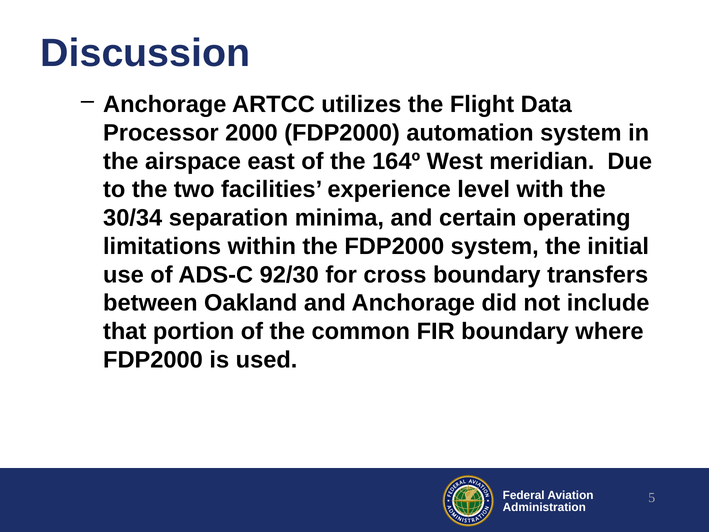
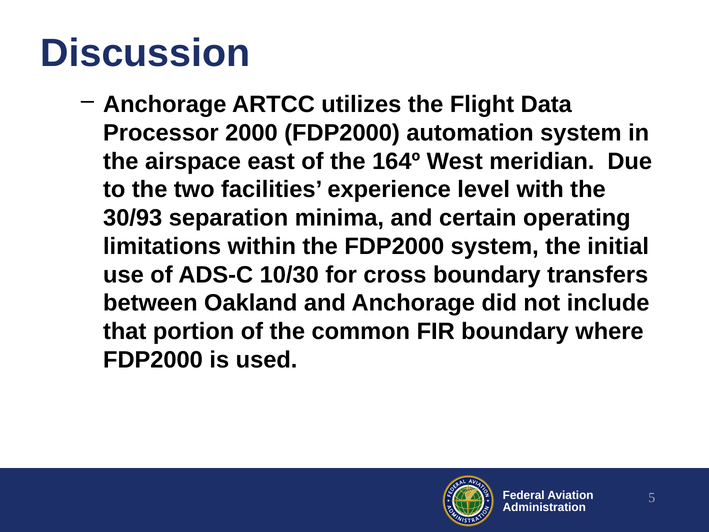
30/34: 30/34 -> 30/93 (133, 218)
92/30: 92/30 -> 10/30 (289, 275)
